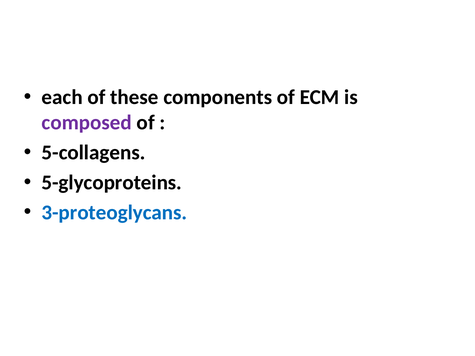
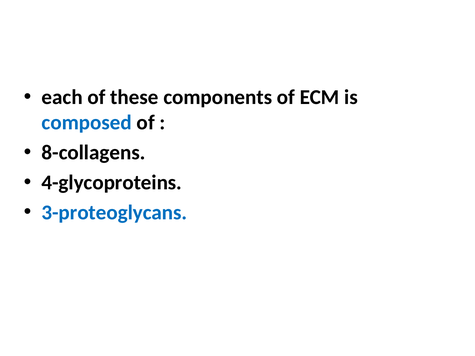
composed colour: purple -> blue (87, 123)
5-collagens: 5-collagens -> 8-collagens (93, 153)
5-glycoproteins: 5-glycoproteins -> 4-glycoproteins (112, 183)
